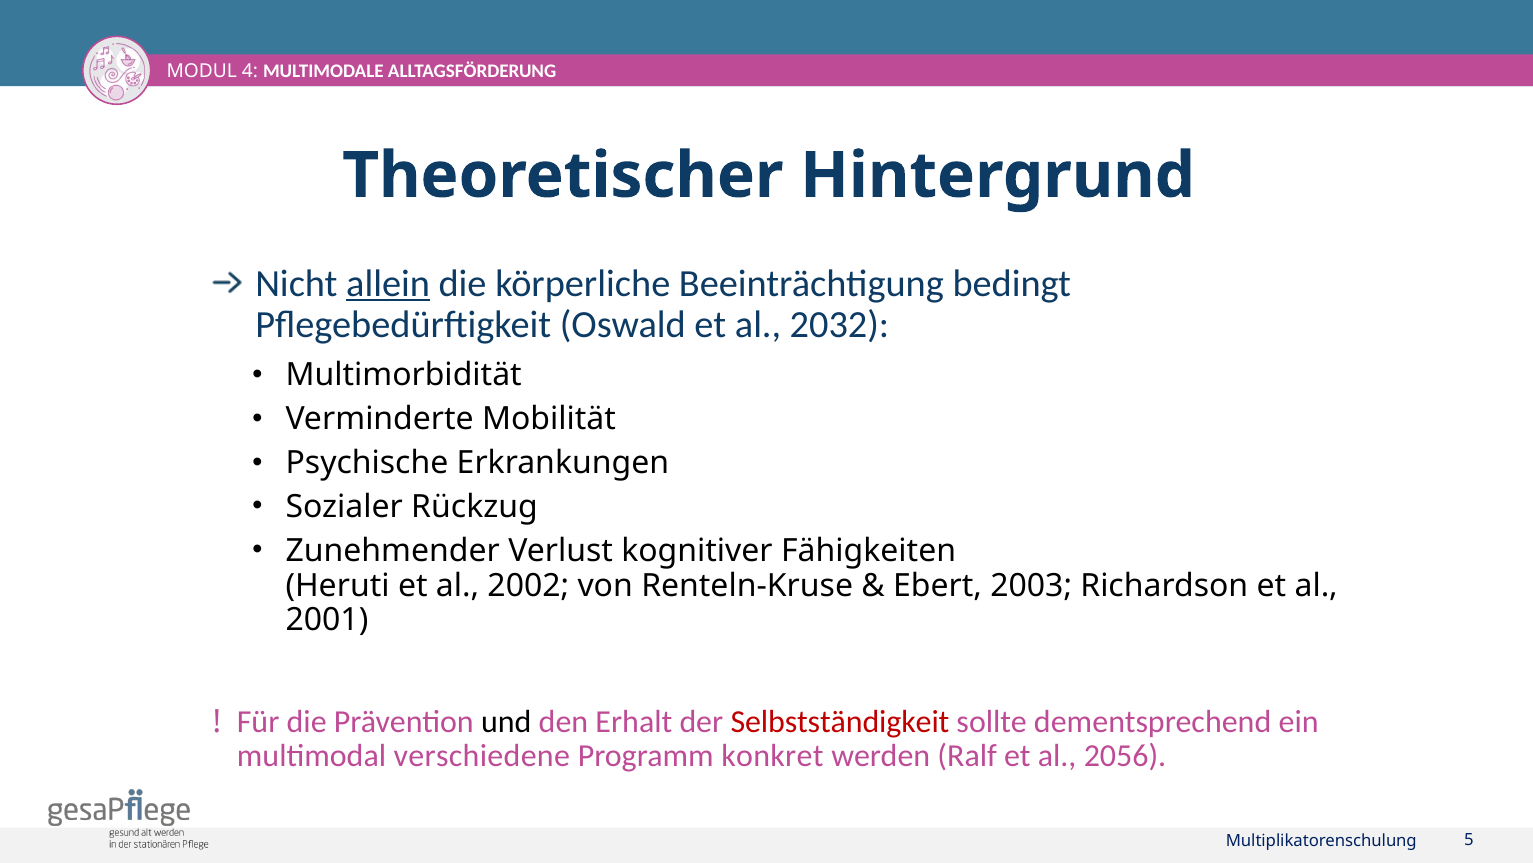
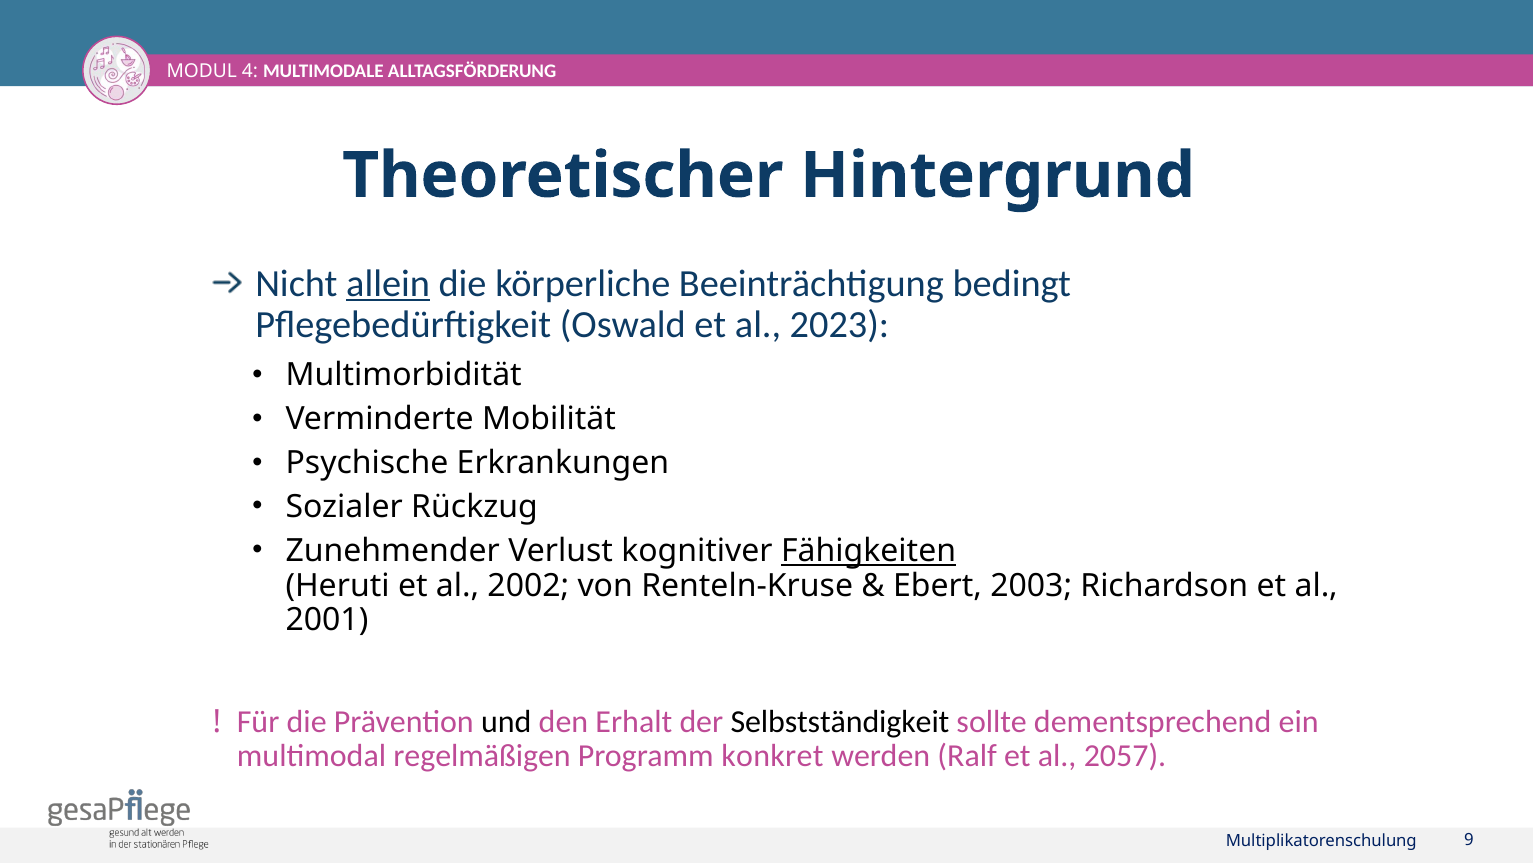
2032: 2032 -> 2023 (839, 325)
Fähigkeiten underline: none -> present (869, 551)
Selbstständigkeit colour: red -> black (840, 721)
verschiedene: verschiedene -> regelmäßigen (482, 756)
2056: 2056 -> 2057 (1125, 756)
5: 5 -> 9 (1469, 839)
